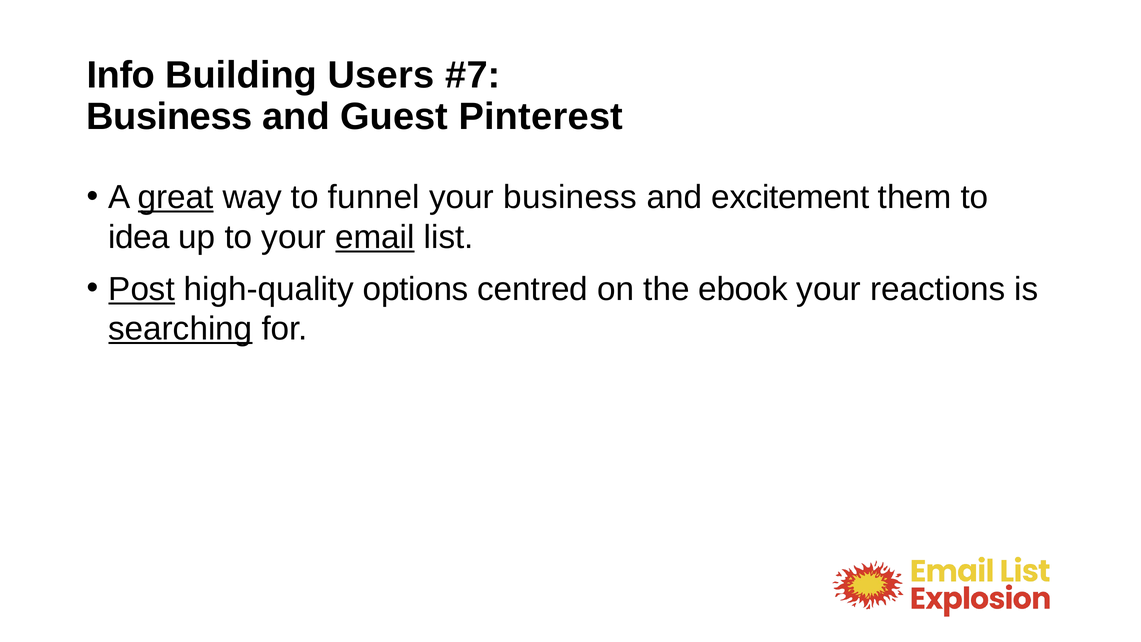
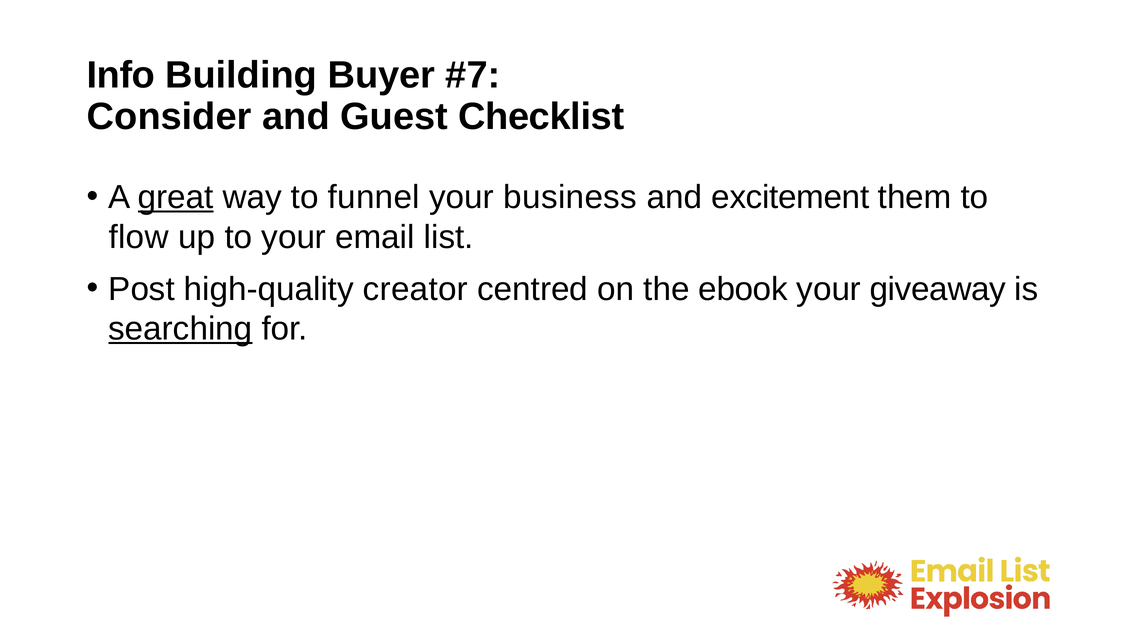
Users: Users -> Buyer (381, 75)
Business: Business -> Consider (169, 116)
Pinterest: Pinterest -> Checklist (541, 116)
idea: idea -> flow (139, 237)
email underline: present -> none (375, 237)
Post underline: present -> none (142, 289)
options: options -> creator (415, 289)
reactions: reactions -> giveaway (938, 289)
